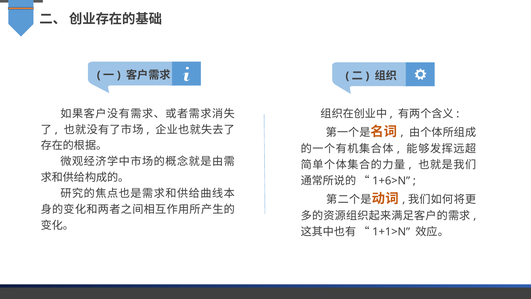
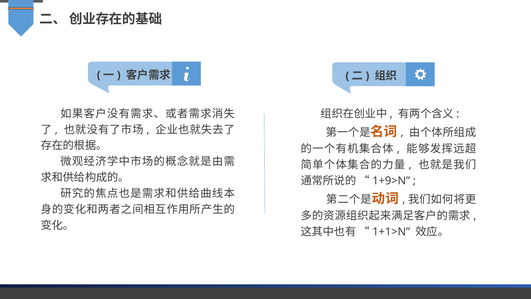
1+6>N: 1+6>N -> 1+9>N (391, 181)
